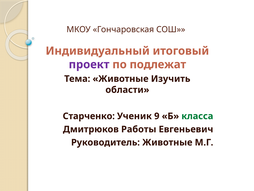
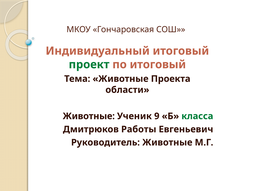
проект colour: purple -> green (89, 64)
по подлежат: подлежат -> итоговый (158, 64)
Изучить: Изучить -> Проекта (171, 79)
Старченко: Старченко -> Животные (89, 116)
